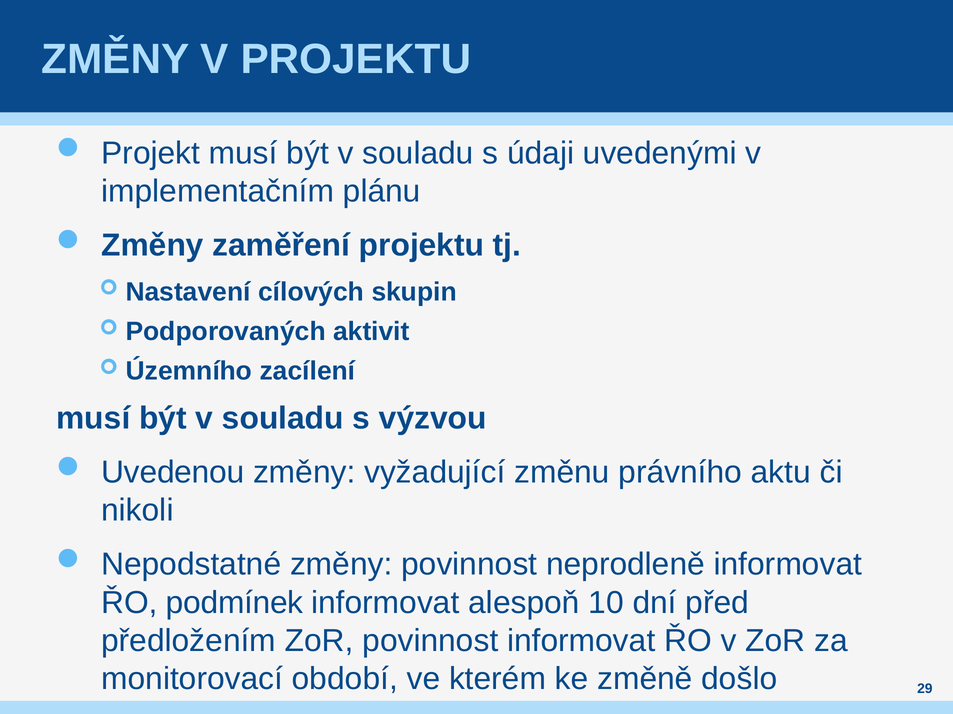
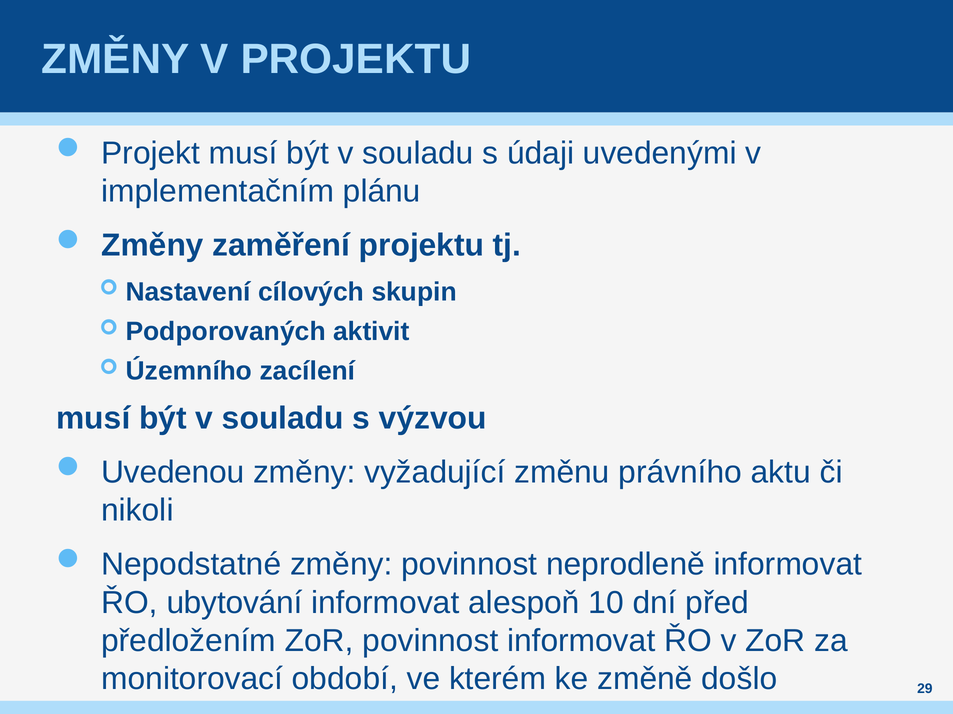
podmínek: podmínek -> ubytování (235, 603)
